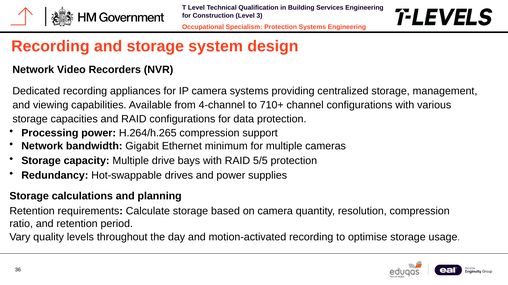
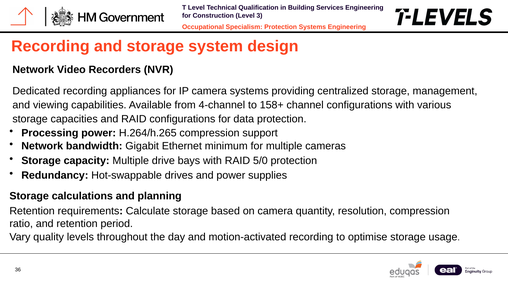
710+: 710+ -> 158+ (272, 105)
5/5: 5/5 -> 5/0 (260, 161)
